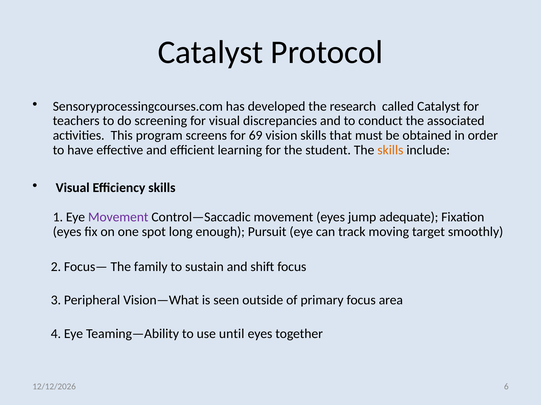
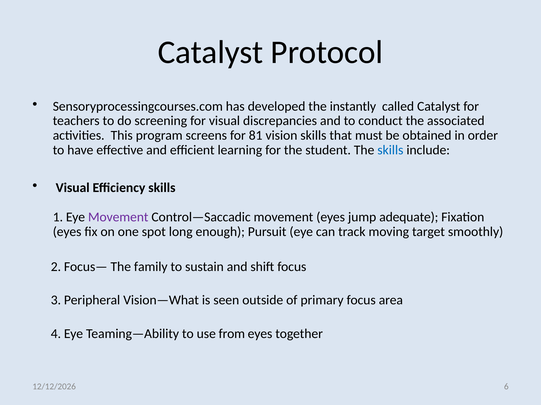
research: research -> instantly (353, 106)
69: 69 -> 81 (256, 136)
skills colour: orange -> blue (390, 150)
until: until -> from (232, 334)
